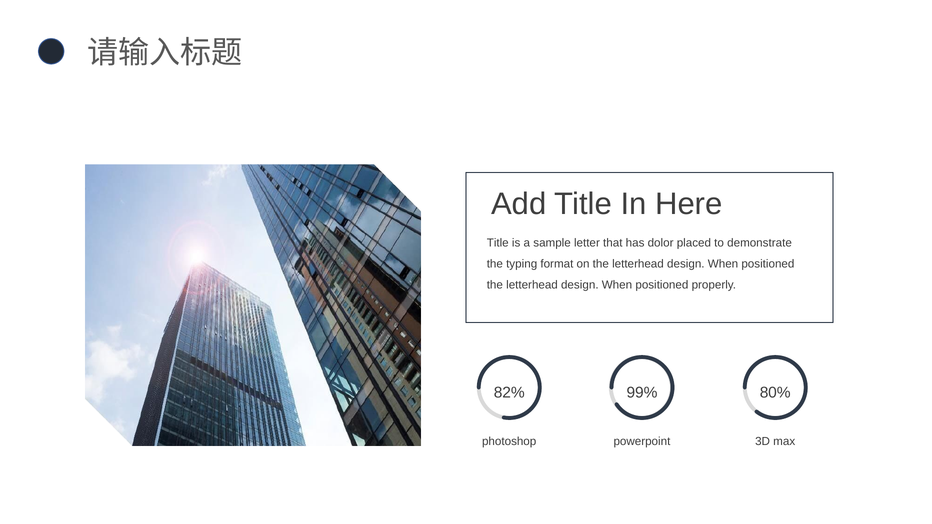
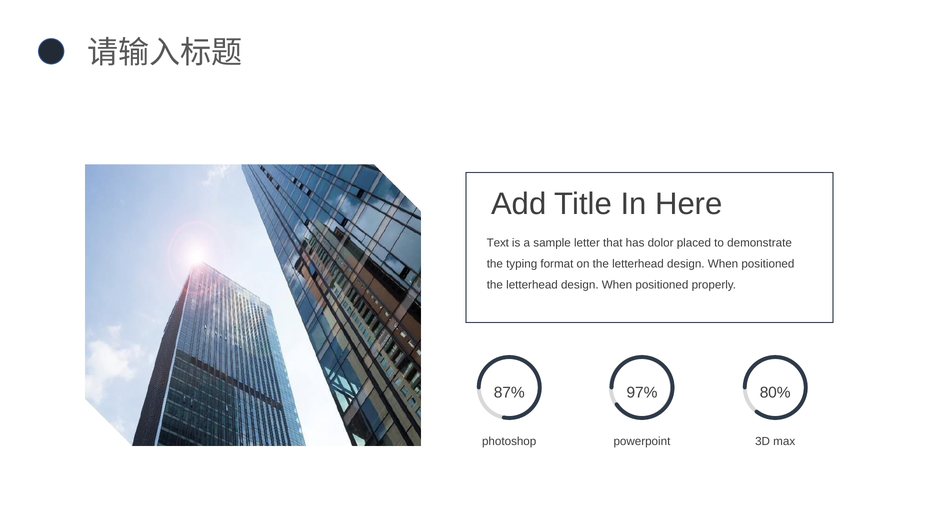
Title: Title -> Text (498, 243)
82%: 82% -> 87% (509, 393)
99%: 99% -> 97% (642, 393)
